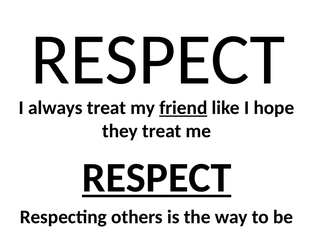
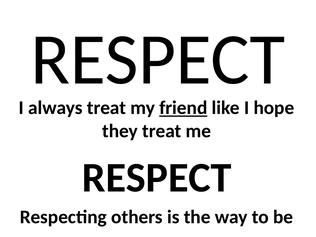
RESPECT underline: present -> none (157, 178)
